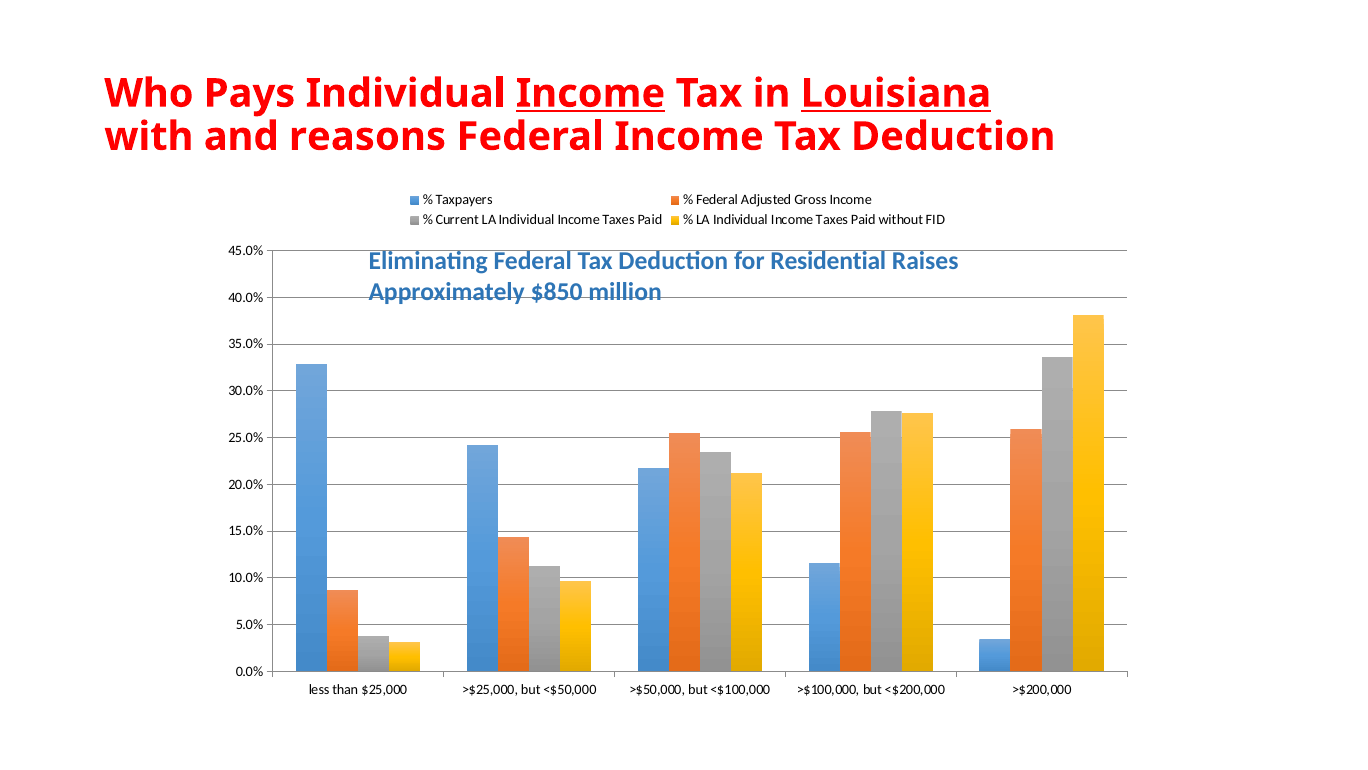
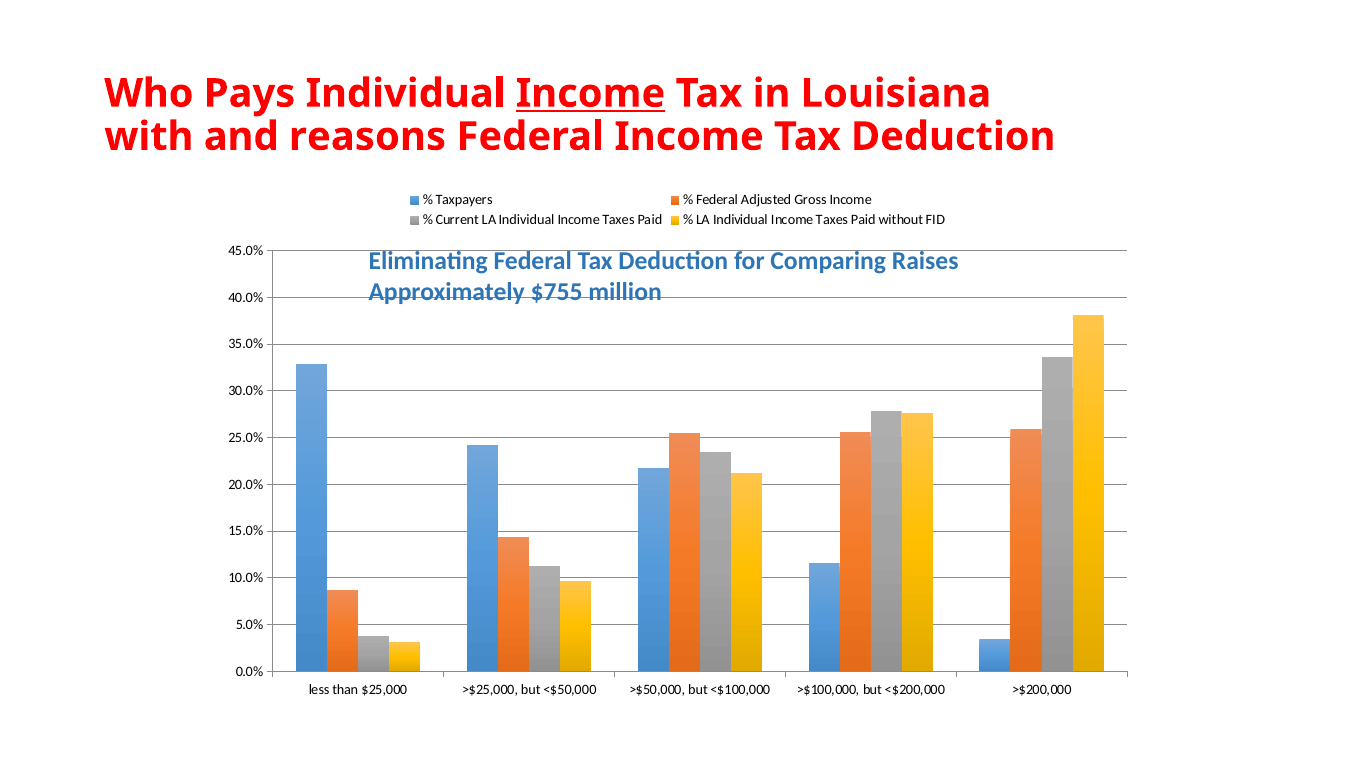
Louisiana underline: present -> none (896, 94)
Residential: Residential -> Comparing (828, 261)
$850: $850 -> $755 (557, 292)
